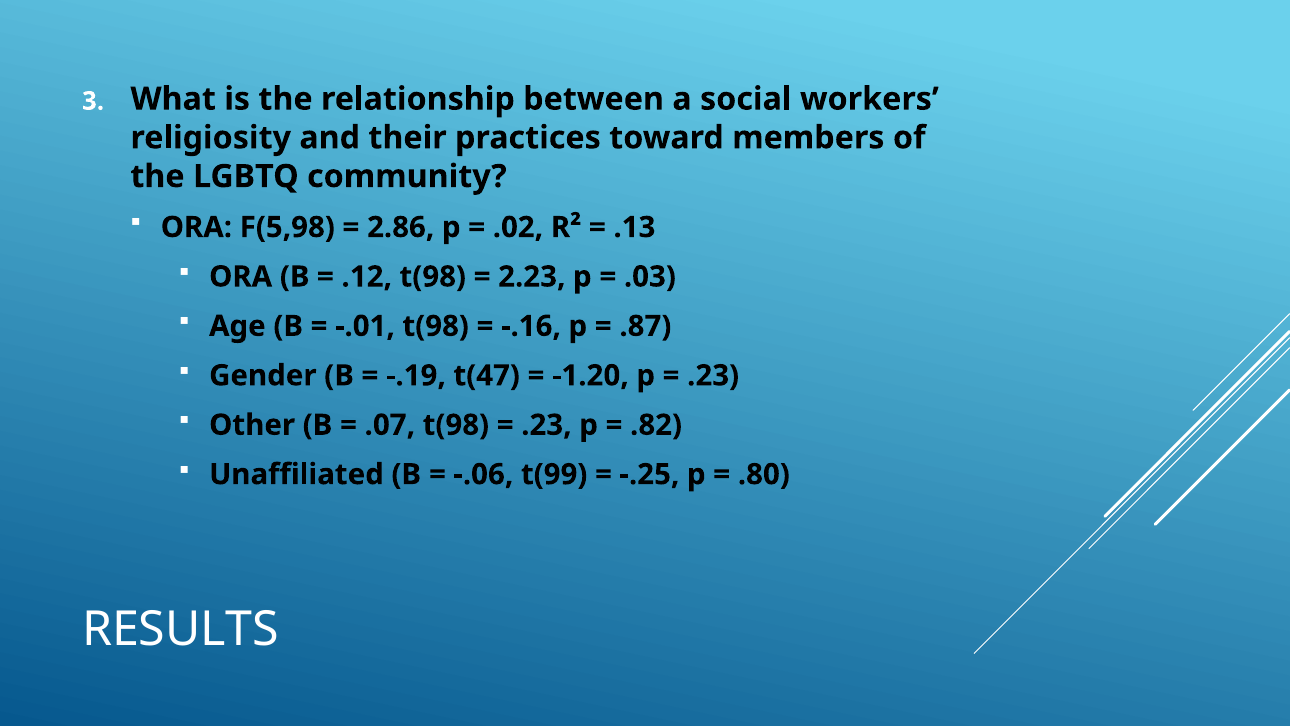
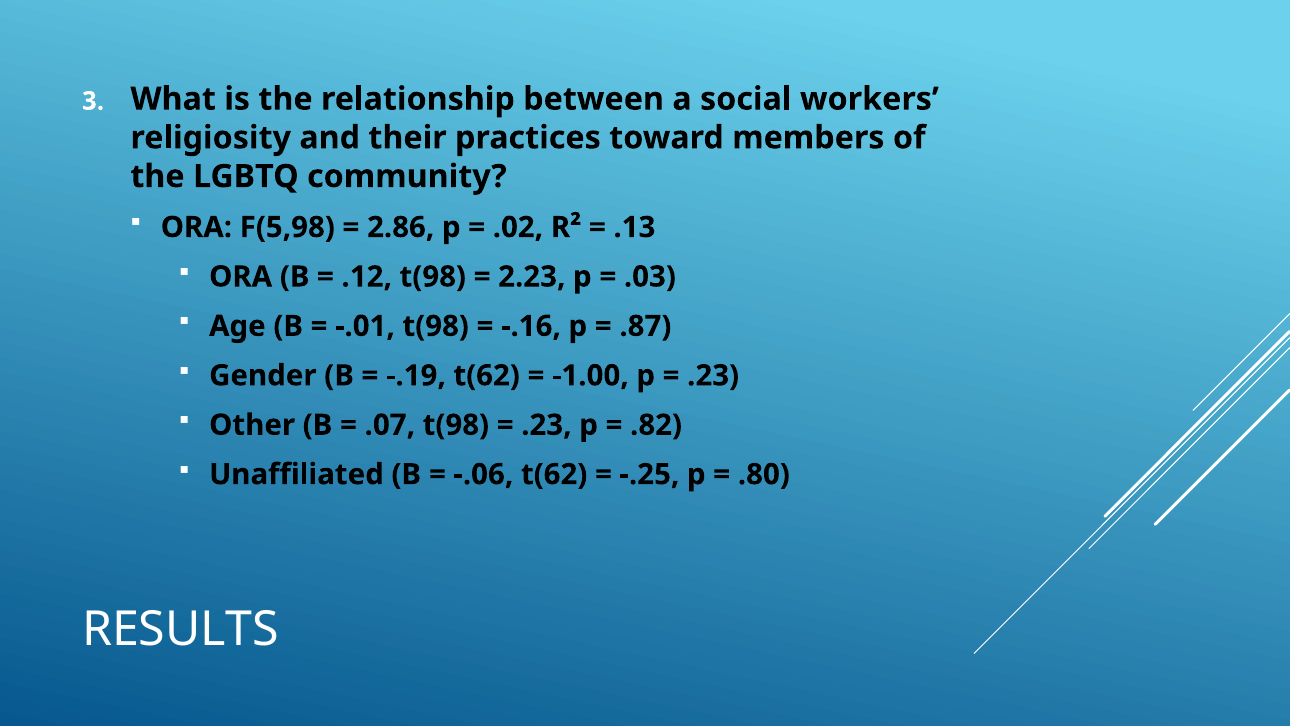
-.19 t(47: t(47 -> t(62 (487, 375)
-1.20: -1.20 -> -1.00 (590, 375)
-.06 t(99: t(99 -> t(62 (554, 474)
